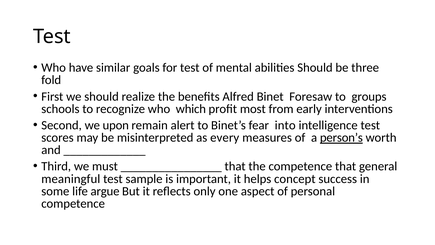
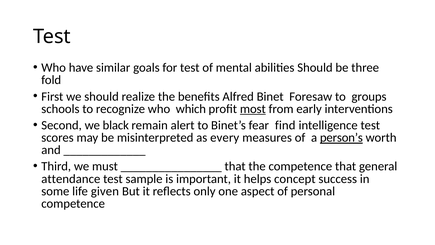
most underline: none -> present (253, 109)
upon: upon -> black (116, 125)
into: into -> find (285, 125)
meaningful: meaningful -> attendance (71, 179)
argue: argue -> given (105, 191)
